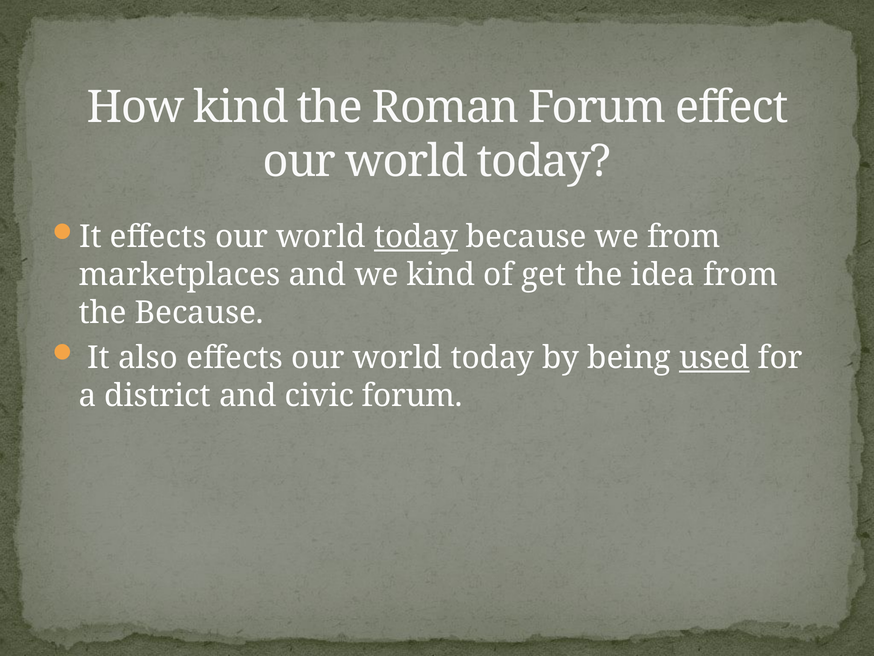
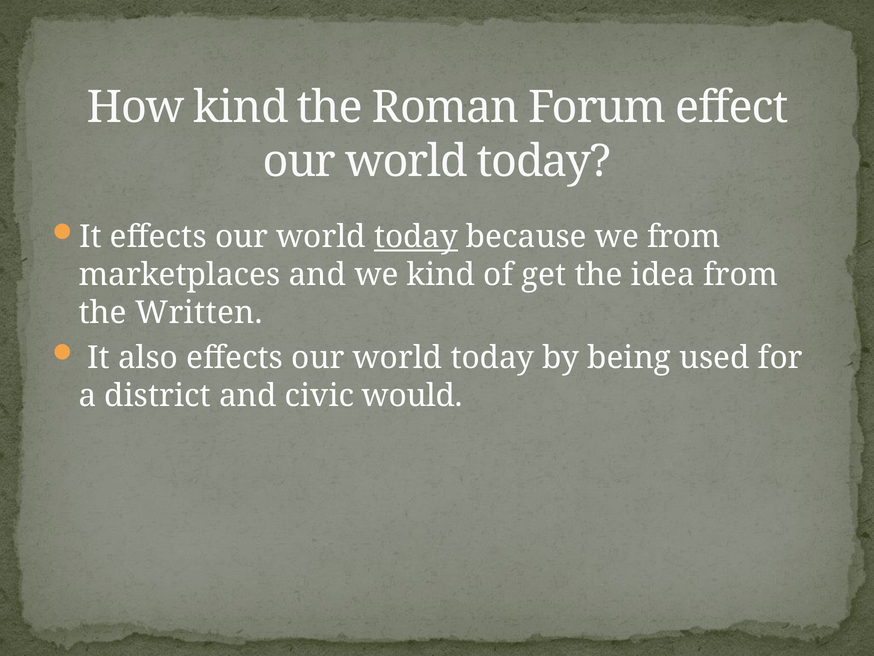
the Because: Because -> Written (199, 312)
used underline: present -> none (714, 357)
civic forum: forum -> would (412, 395)
